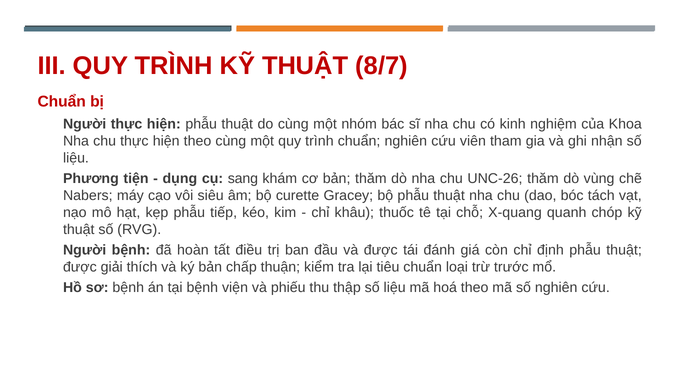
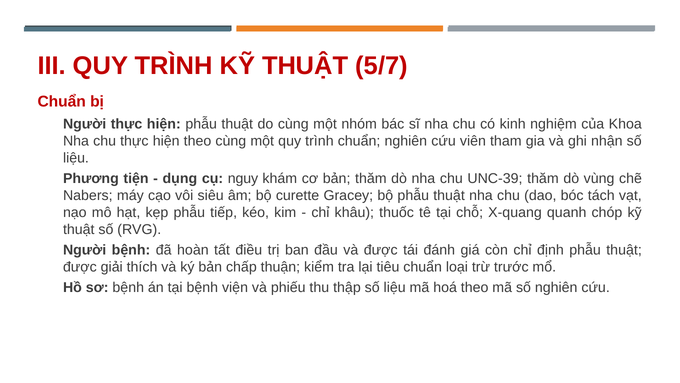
8/7: 8/7 -> 5/7 (382, 66)
sang: sang -> nguy (243, 178)
UNC-26: UNC-26 -> UNC-39 (495, 178)
